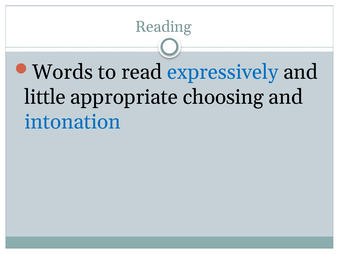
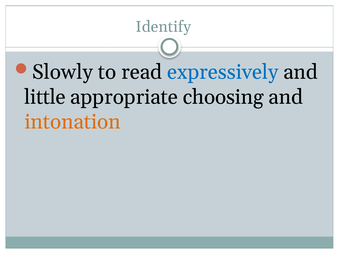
Reading: Reading -> Identify (163, 27)
Words: Words -> Slowly (63, 72)
intonation colour: blue -> orange (73, 122)
